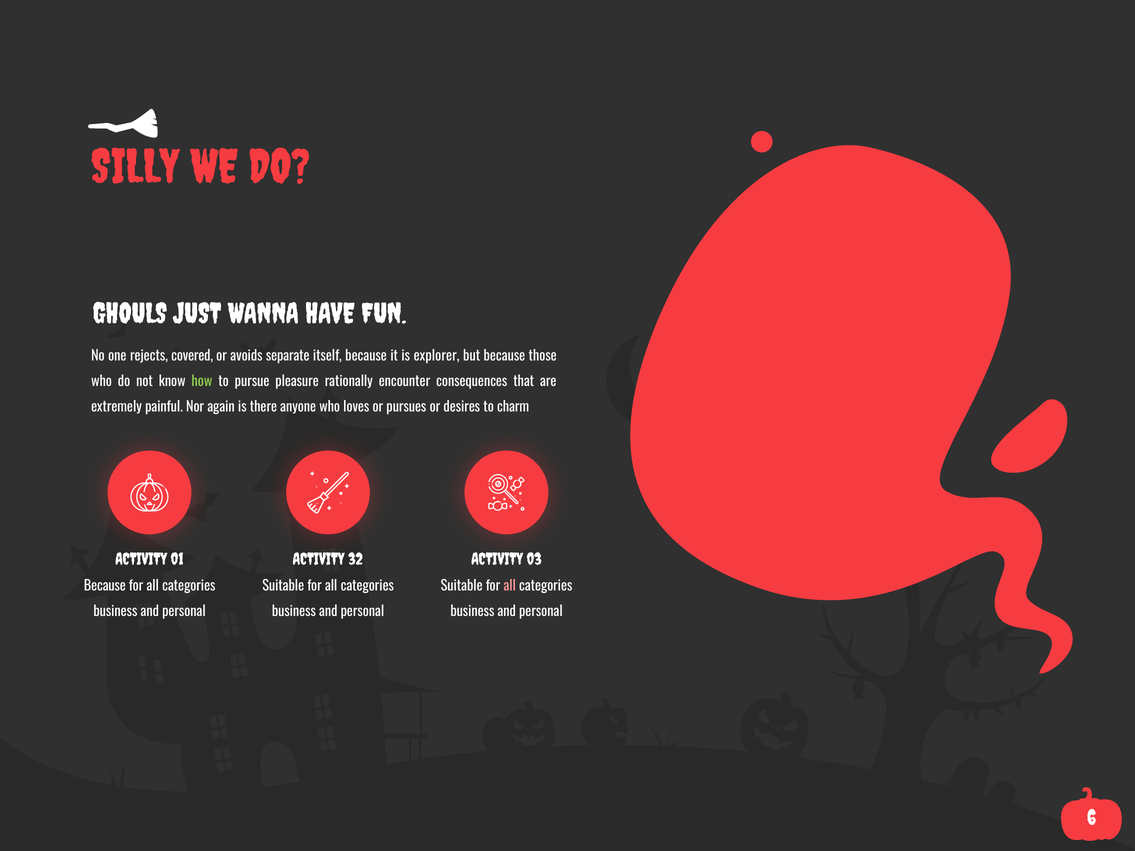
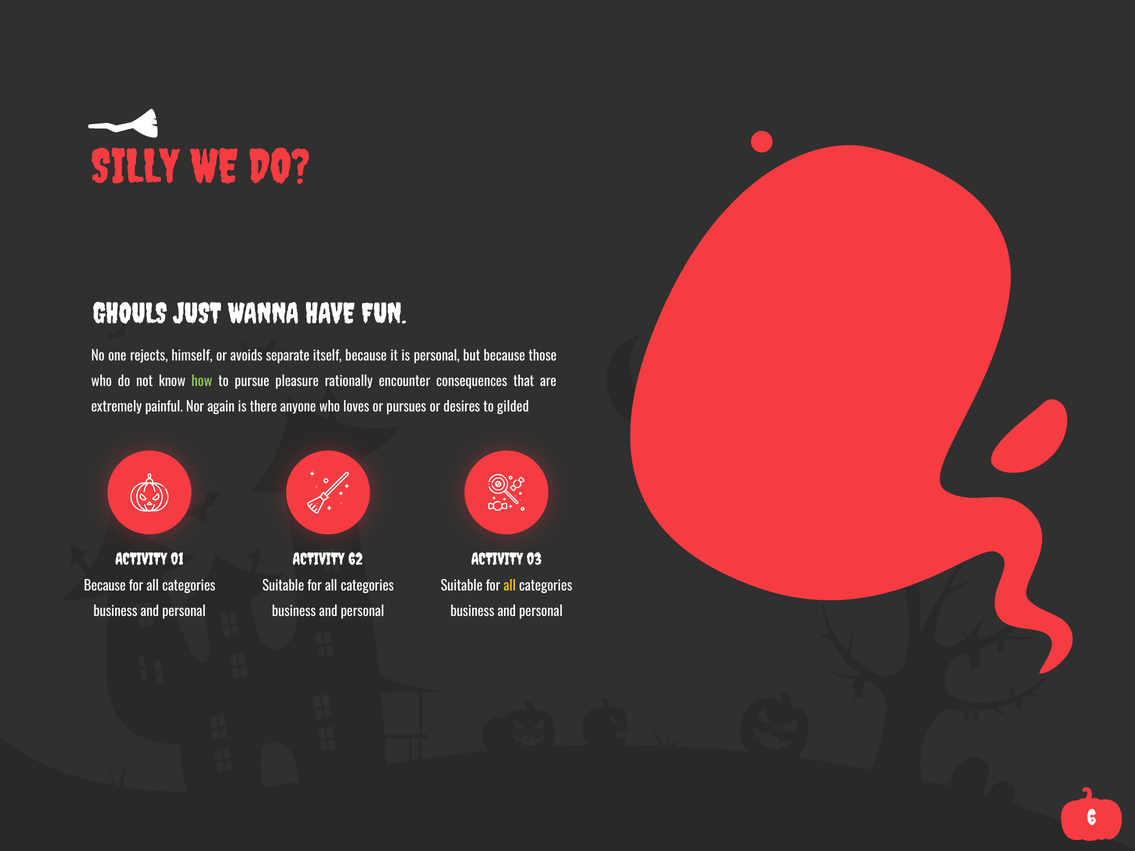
covered: covered -> himself (192, 356)
is explorer: explorer -> personal (437, 356)
charm: charm -> gilded (513, 407)
32: 32 -> 62 (355, 560)
all colour: pink -> yellow (510, 586)
